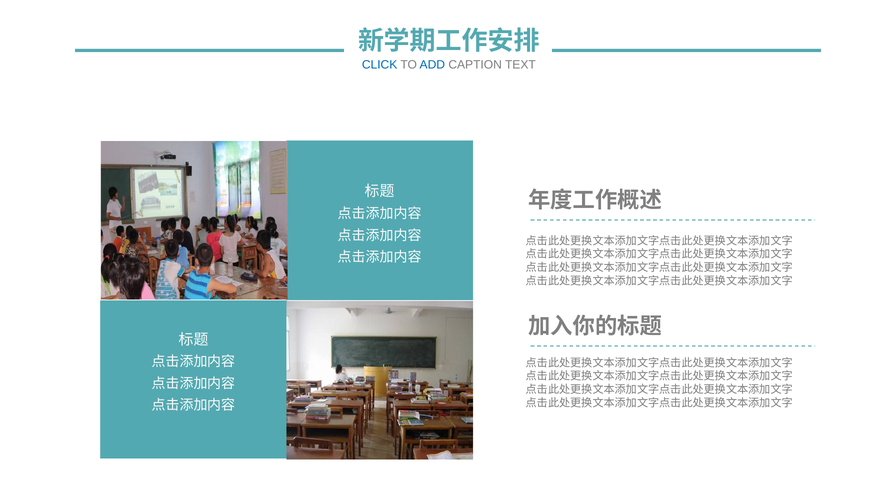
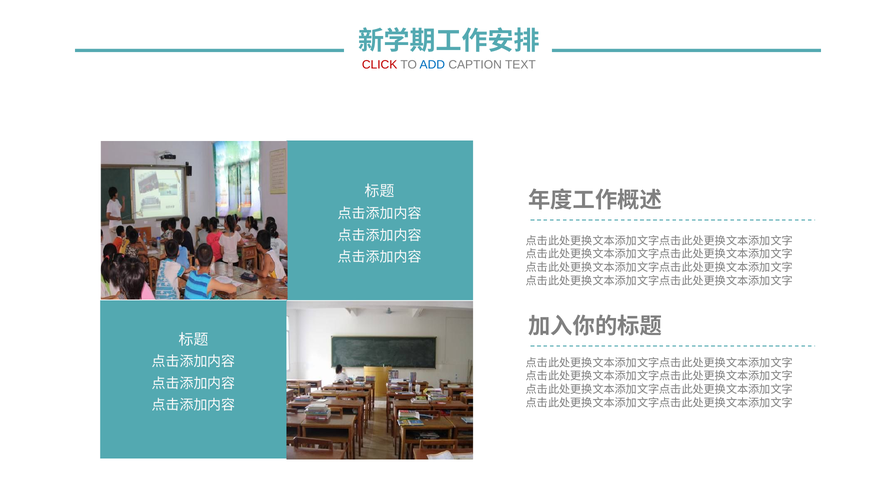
CLICK colour: blue -> red (380, 65)
